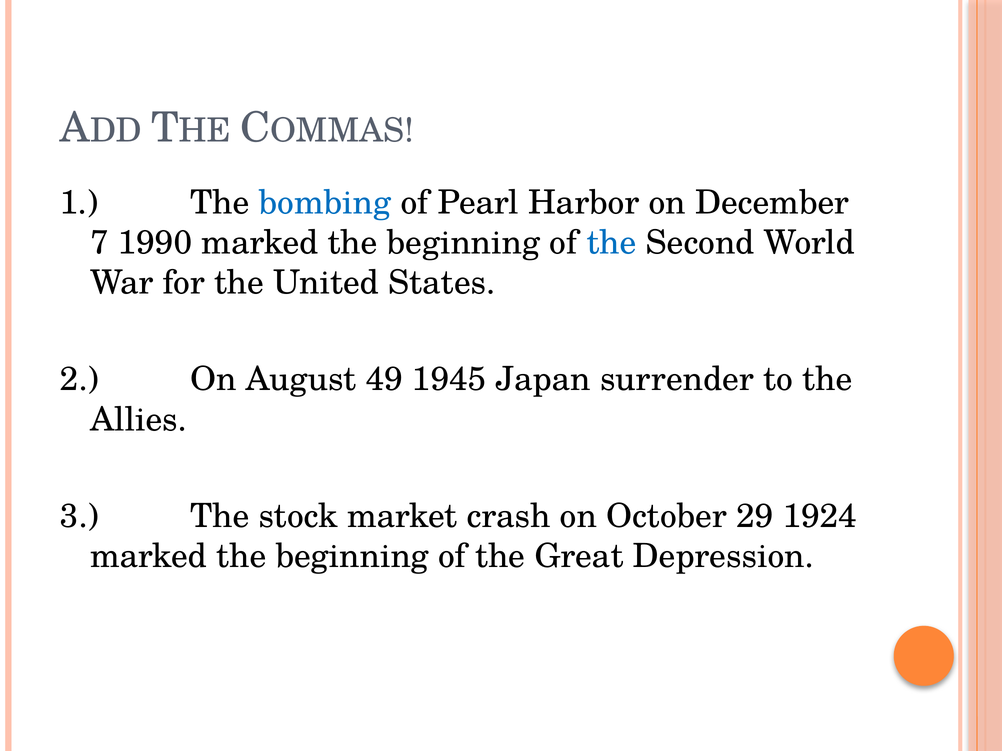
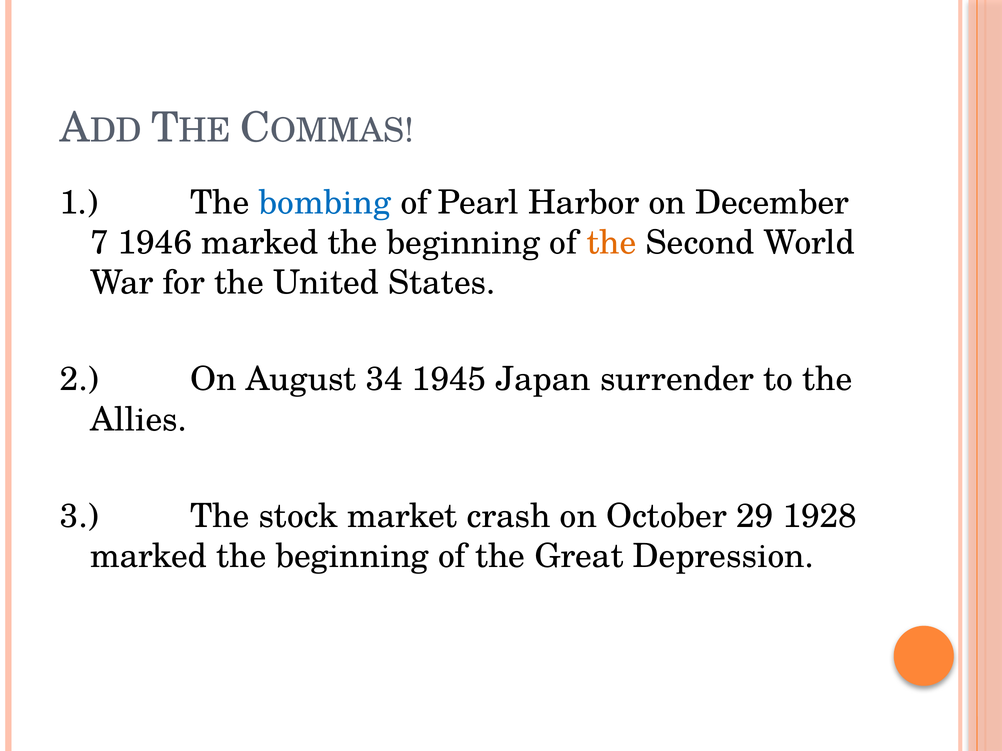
1990: 1990 -> 1946 (155, 243)
the colour: blue -> orange (612, 243)
49: 49 -> 34 (384, 380)
1924: 1924 -> 1928 (820, 517)
